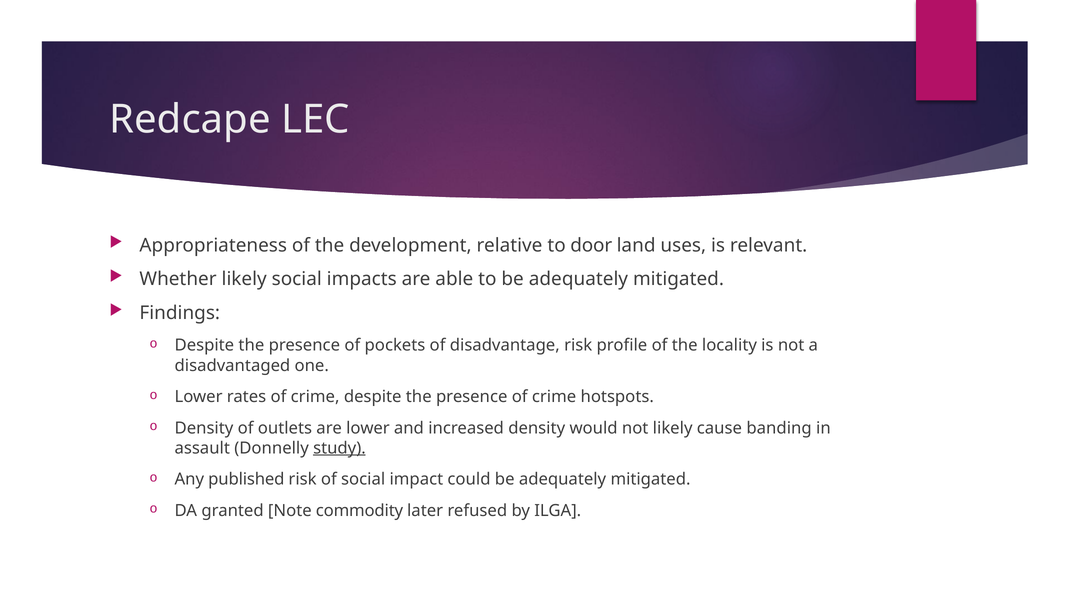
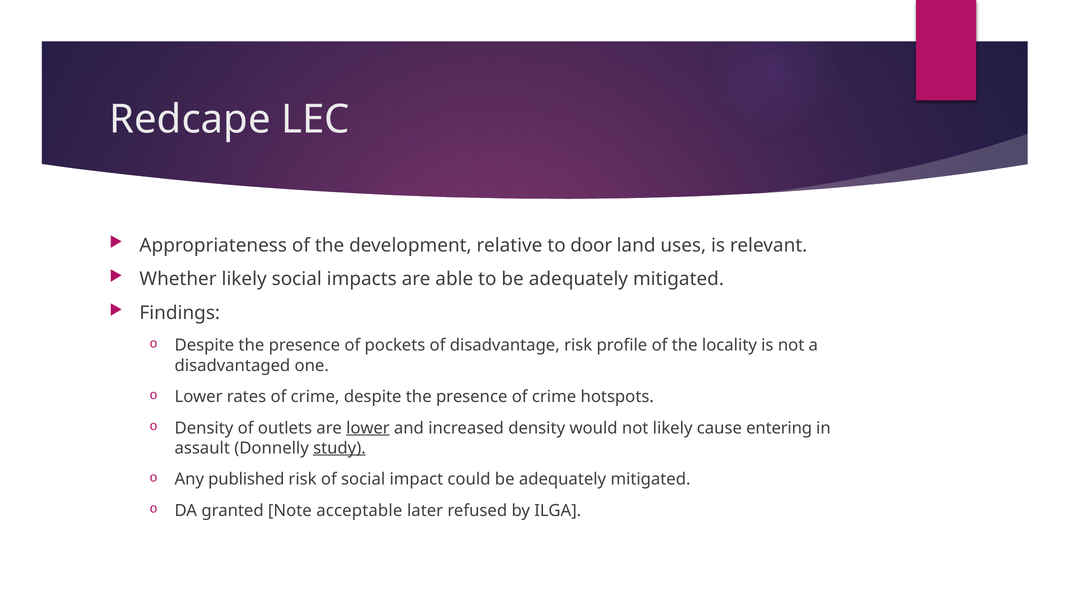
lower underline: none -> present (368, 428)
banding: banding -> entering (779, 428)
commodity: commodity -> acceptable (359, 510)
